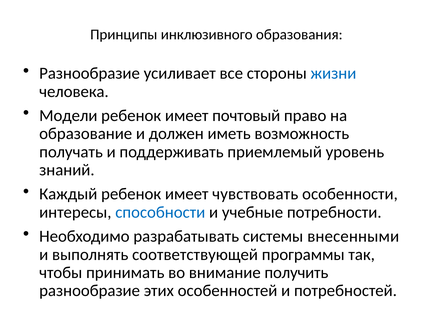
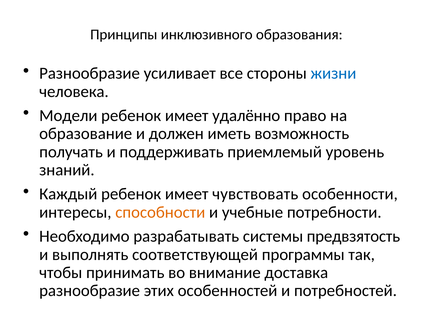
почтовый: почтовый -> удалённо (246, 116)
способности colour: blue -> orange (160, 212)
внесенными: внесенными -> предвзятость (353, 236)
получить: получить -> доставка (296, 273)
